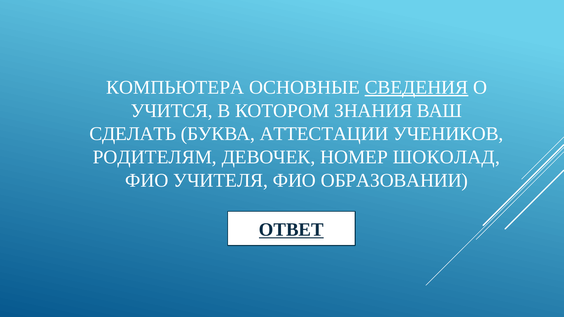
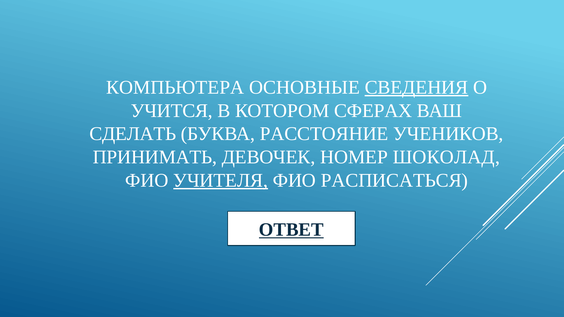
ЗНАНИЯ: ЗНАНИЯ -> СФЕРАХ (373, 111)
АТТЕСТАЦИИ: АТТЕСТАЦИИ -> РАССТОЯНИЕ (324, 134)
РОДИТЕЛЯМ: РОДИТЕЛЯМ -> ПРИНИМАТЬ (155, 157)
УЧИТЕЛЯ underline: none -> present (221, 181)
ОБРАЗОВАНИИ: ОБРАЗОВАНИИ -> РАСПИСАТЬСЯ (394, 181)
